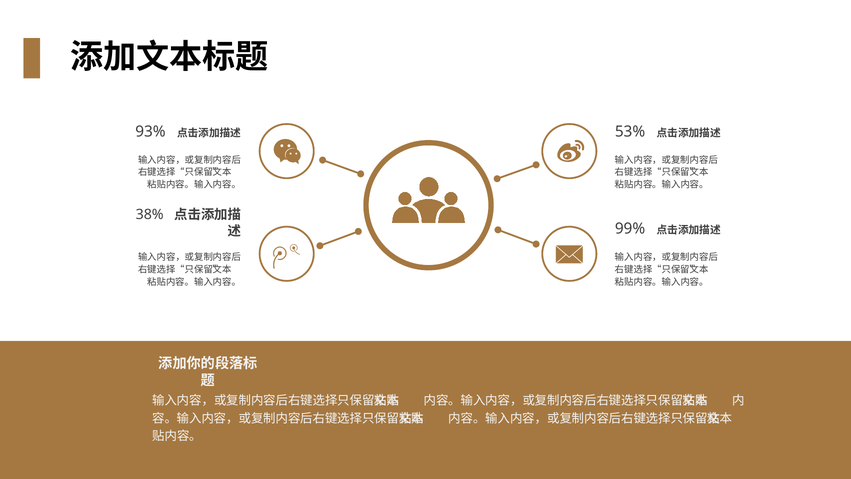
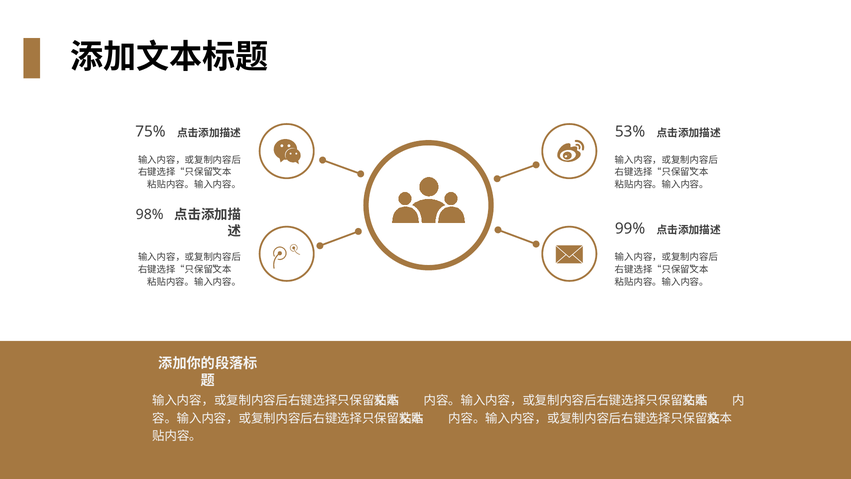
93%: 93% -> 75% (150, 131)
38%: 38% -> 98% (150, 215)
